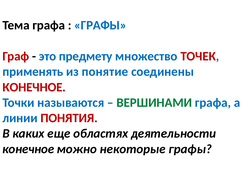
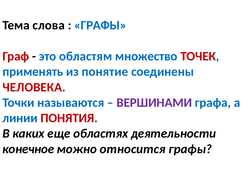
Тема графа: графа -> слова (49, 25)
предмету: предмету -> областям (86, 56)
КОНЕЧНОЕ: КОНЕЧНОЕ -> ЧЕЛОВЕКА (34, 87)
ВЕРШИНАМИ colour: green -> purple (154, 102)
некоторые: некоторые -> относится (133, 149)
